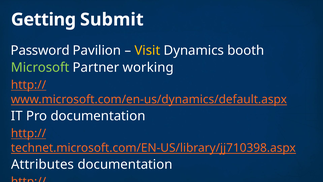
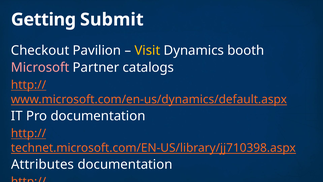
Password: Password -> Checkout (40, 50)
Microsoft colour: light green -> pink (40, 67)
working: working -> catalogs (148, 67)
